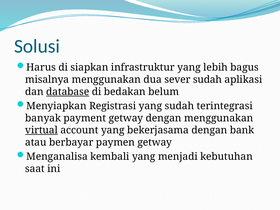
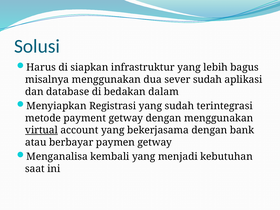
database underline: present -> none (68, 92)
belum: belum -> dalam (164, 92)
banyak: banyak -> metode (43, 118)
